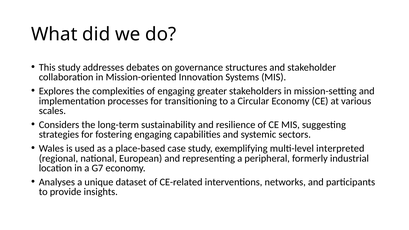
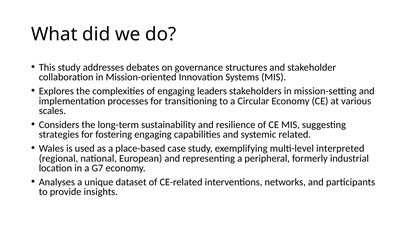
greater: greater -> leaders (212, 91)
sectors: sectors -> related (295, 135)
